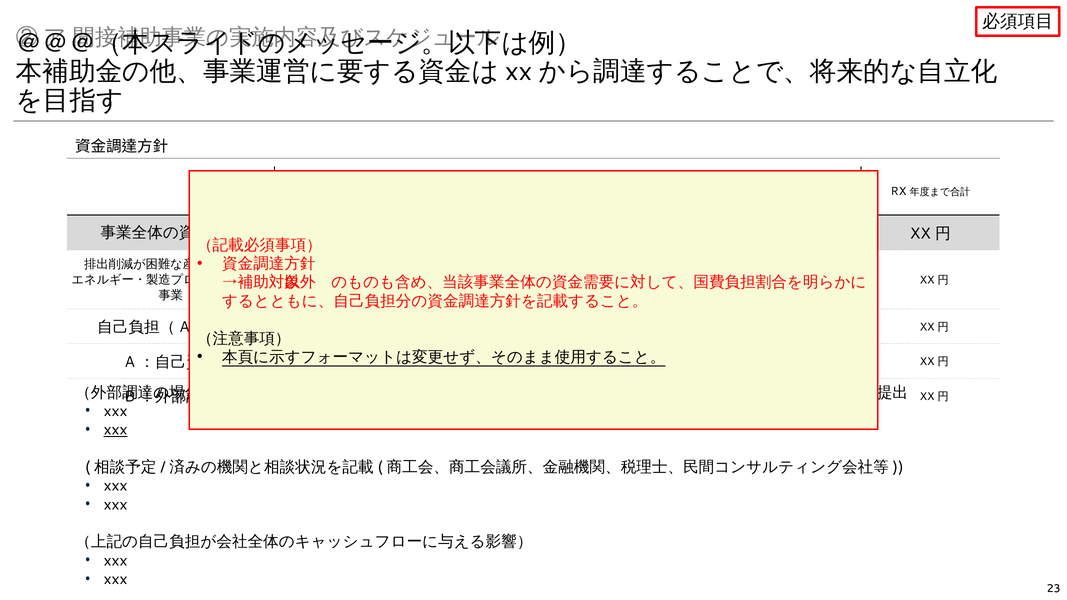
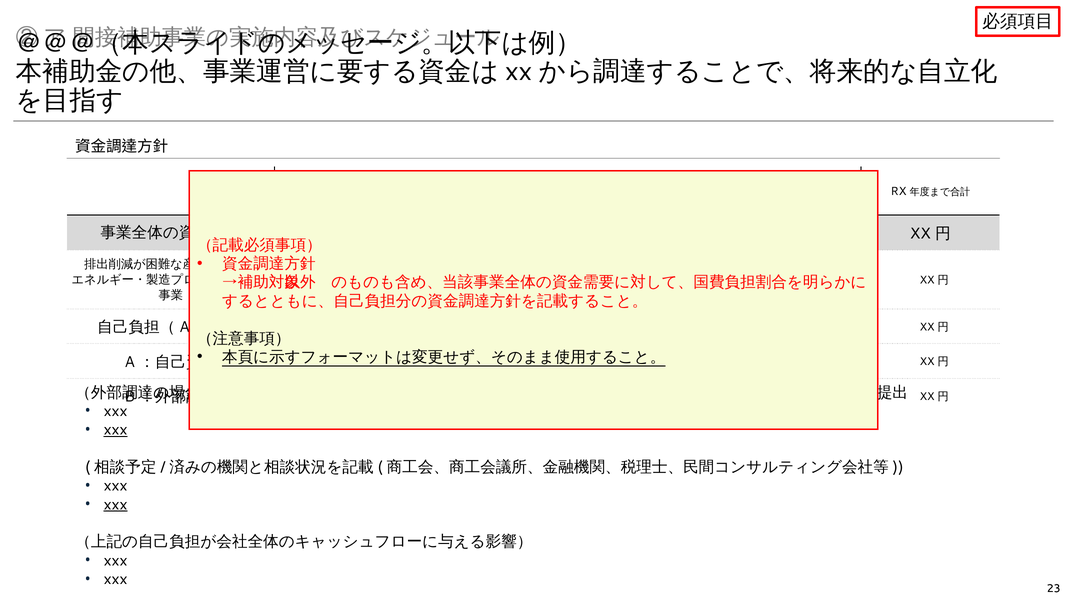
xxx underline: none -> present (116, 505)
